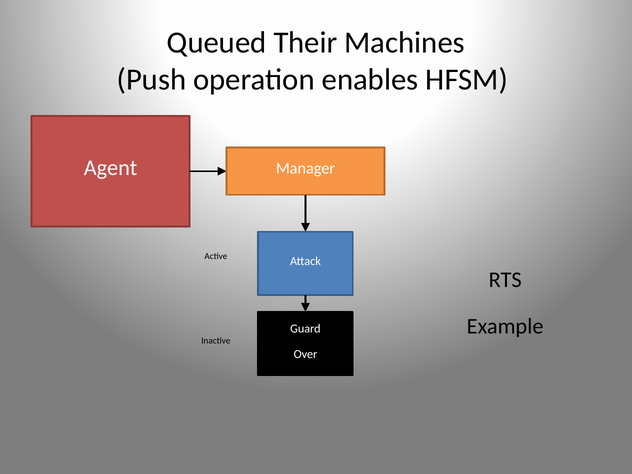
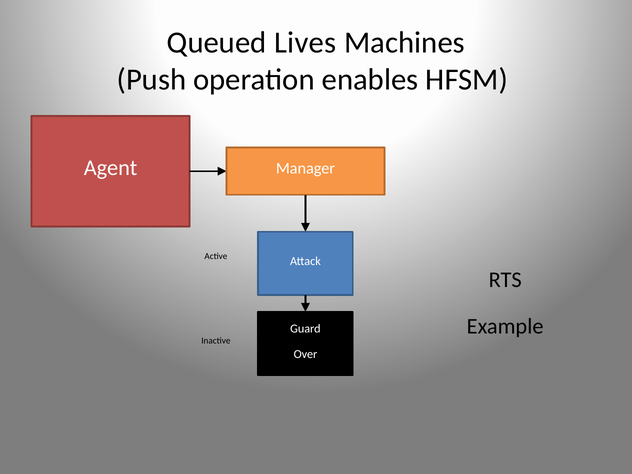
Their: Their -> Lives (305, 43)
